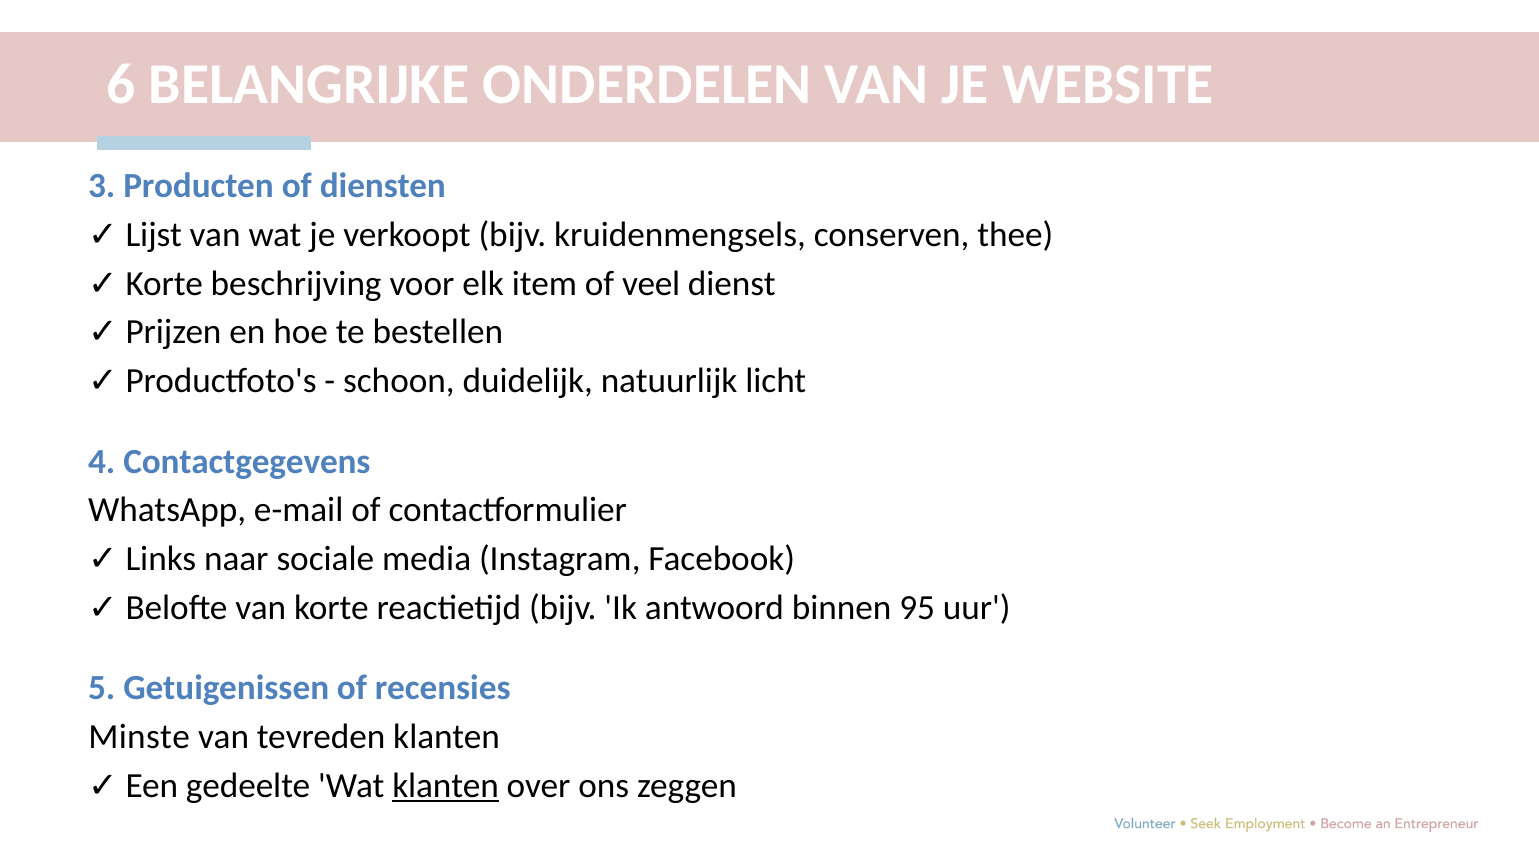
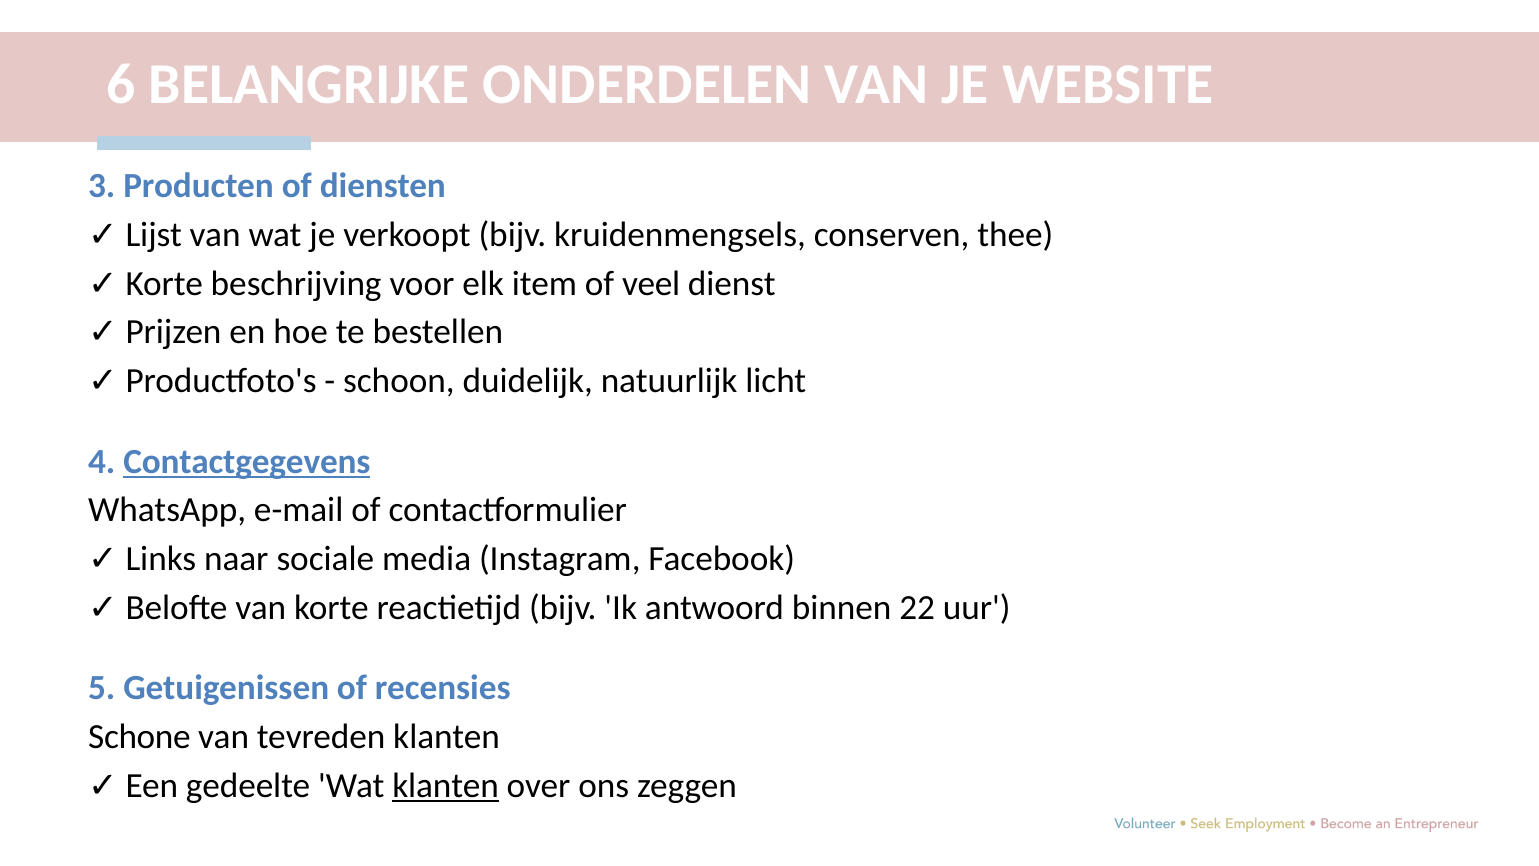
Contactgegevens underline: none -> present (247, 461)
95: 95 -> 22 (917, 607)
Minste: Minste -> Schone (139, 736)
